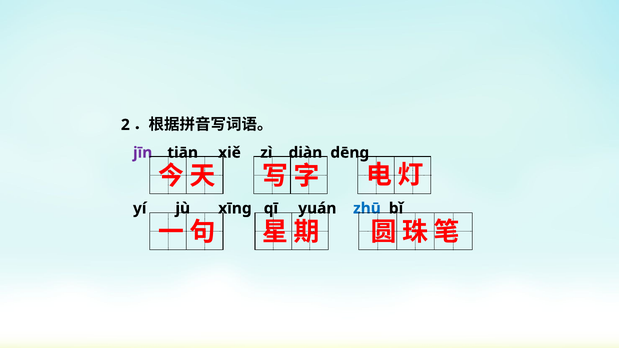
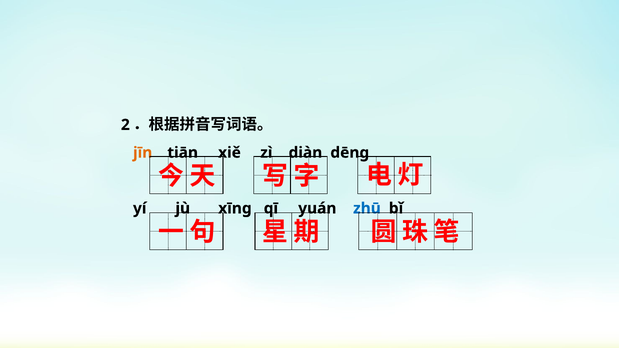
jīn colour: purple -> orange (143, 153)
